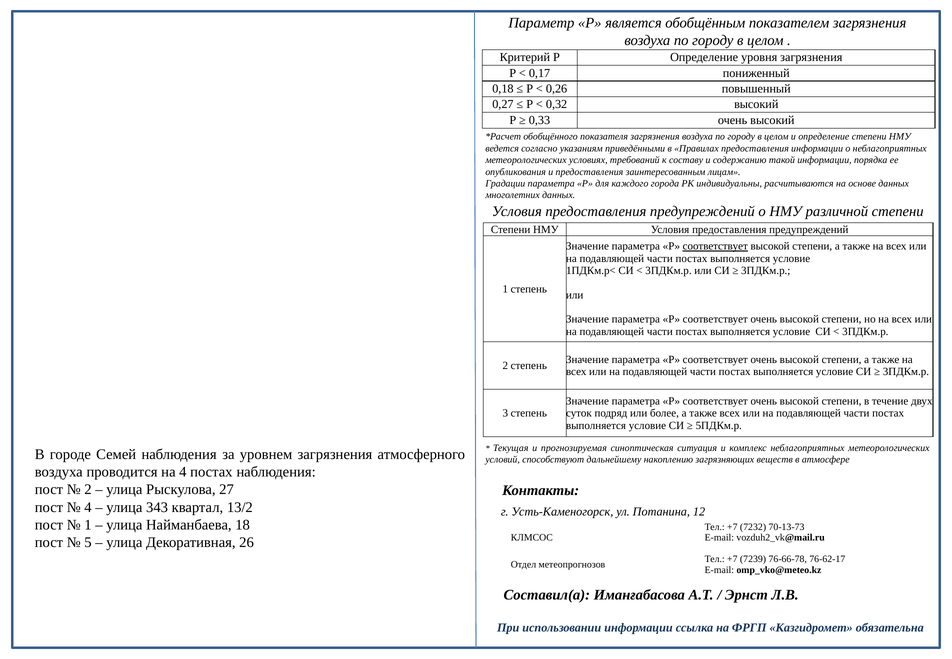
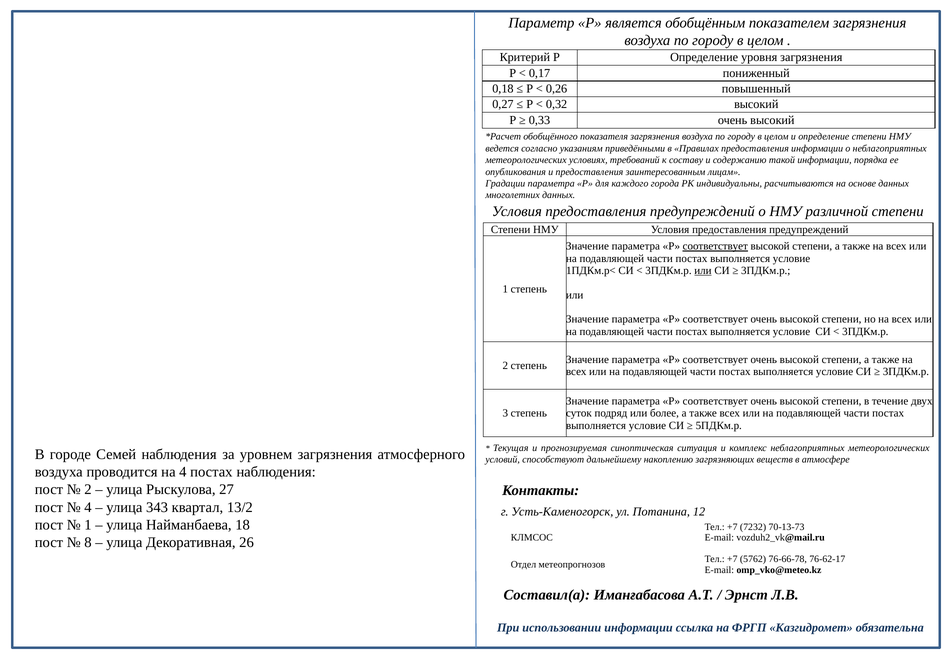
или underline: none -> present (703, 271)
5: 5 -> 8 (88, 542)
7239: 7239 -> 5762 (753, 559)
